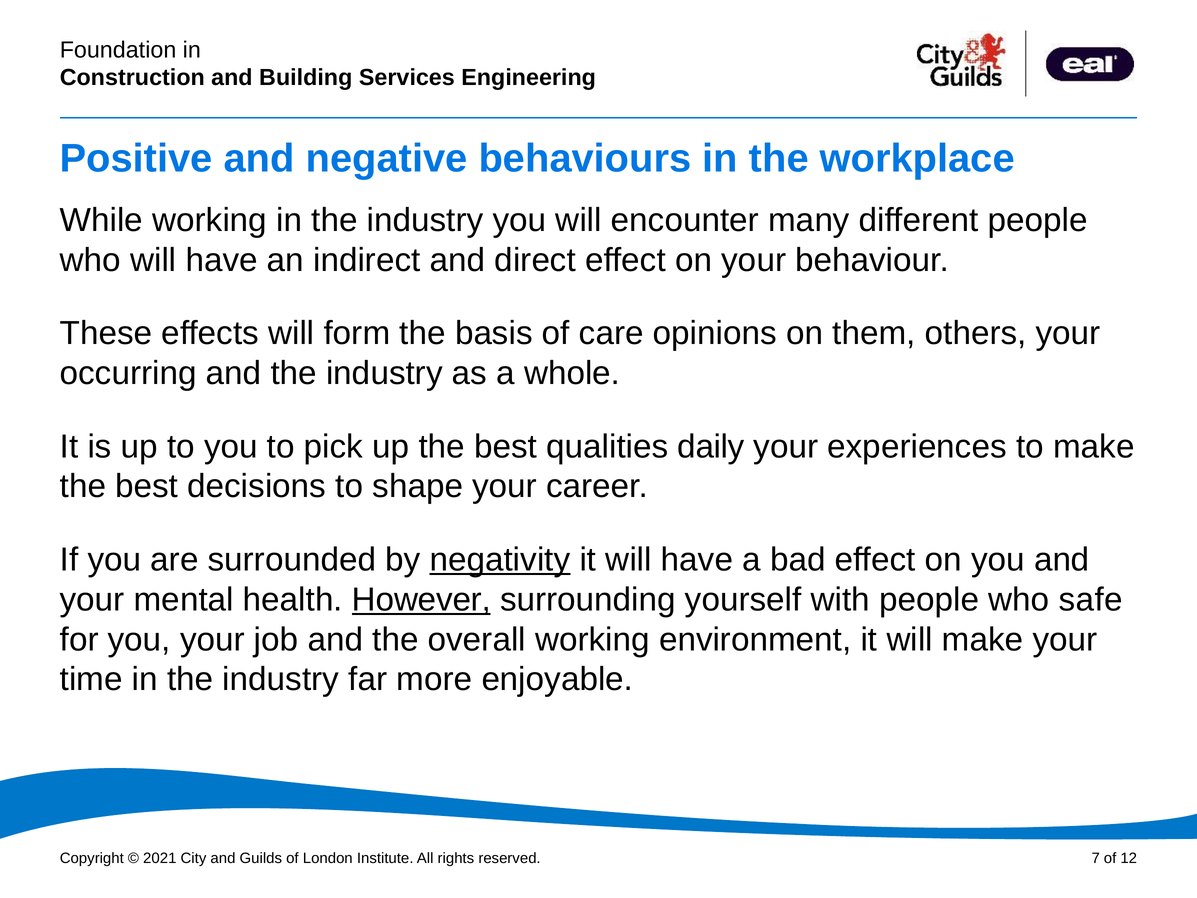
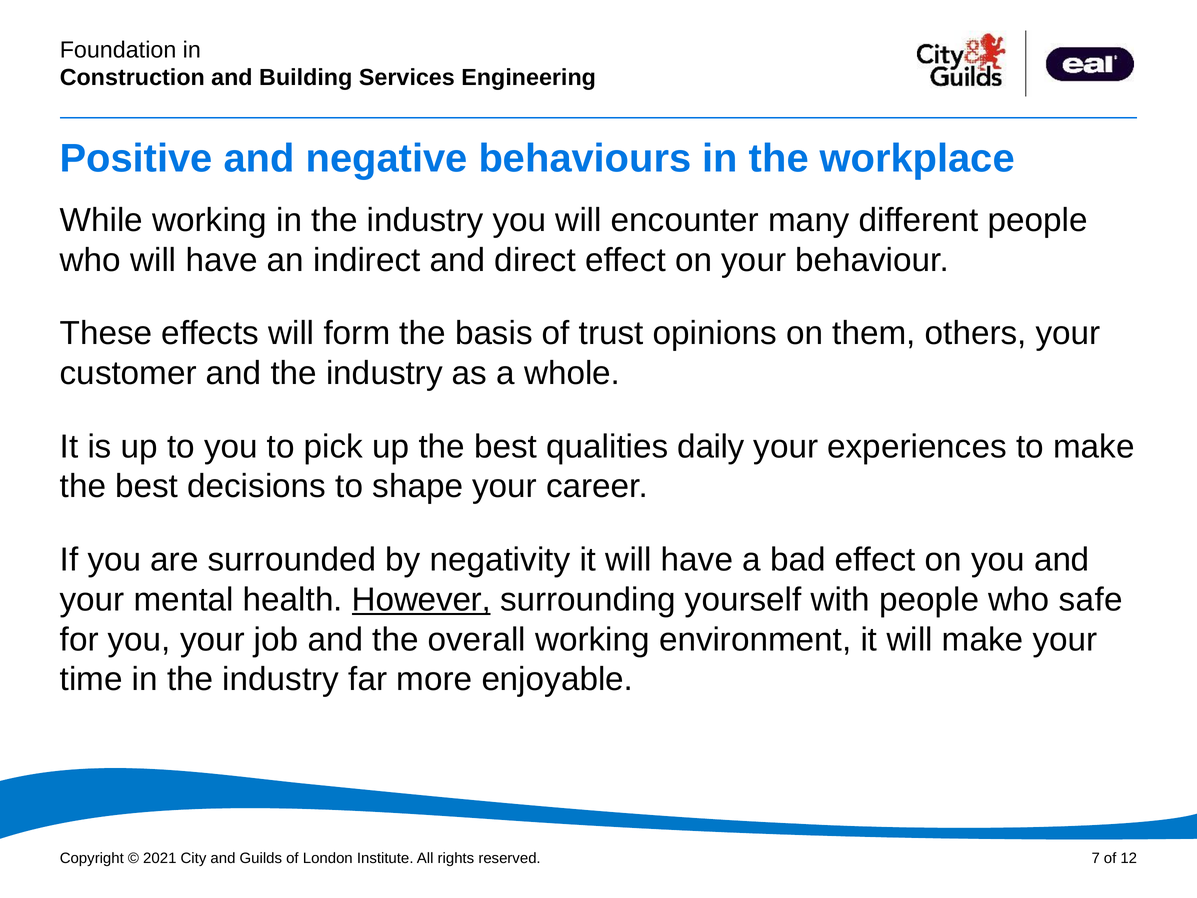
care: care -> trust (611, 333)
occurring: occurring -> customer (128, 373)
negativity underline: present -> none (500, 560)
